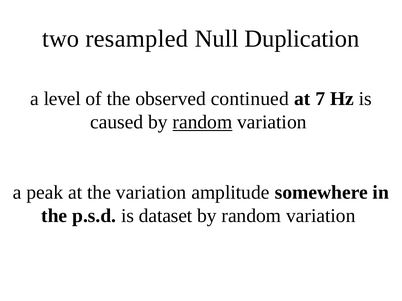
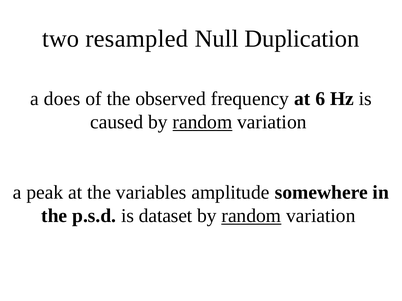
level: level -> does (62, 99)
continued: continued -> frequency (250, 99)
7: 7 -> 6 (320, 99)
the variation: variation -> variables (151, 193)
random underline: none -> present (251, 216)
